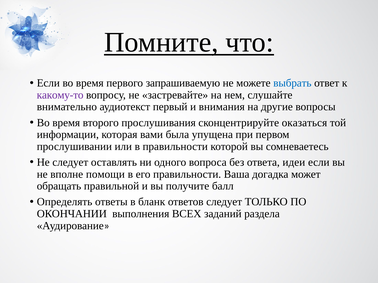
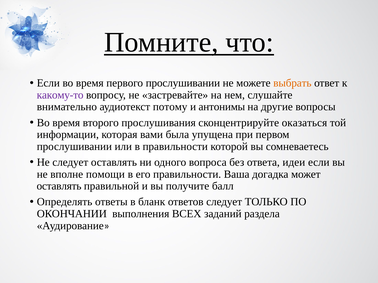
первого запрашиваемую: запрашиваемую -> прослушивании (183, 83)
выбрать colour: blue -> orange (292, 83)
первый: первый -> потому (170, 107)
внимания: внимания -> антонимы (222, 107)
обращать: обращать -> оставлять (59, 186)
